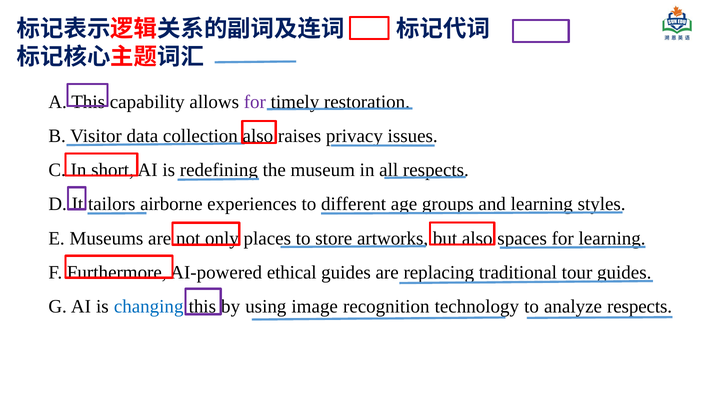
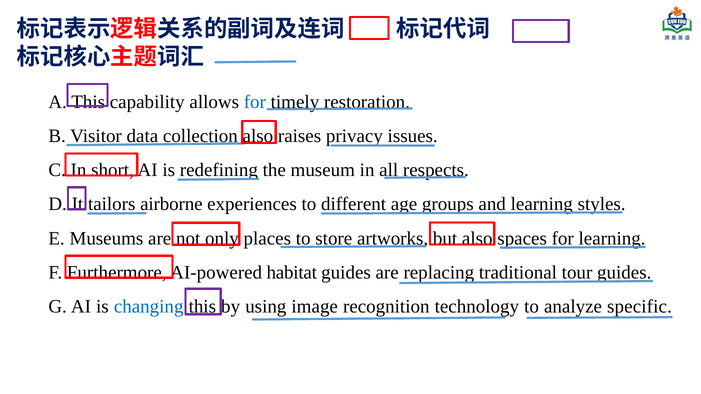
for colour: purple -> blue (255, 102)
ethical: ethical -> habitat (292, 273)
analyze respects: respects -> specific (639, 307)
